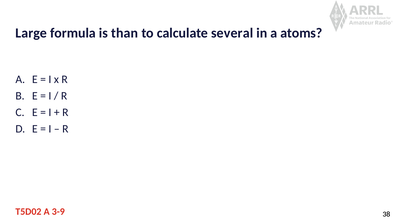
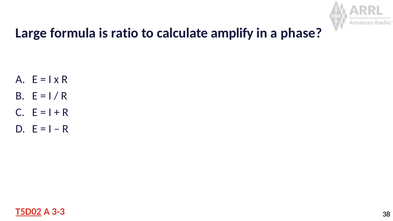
than: than -> ratio (125, 33)
several: several -> amplify (232, 33)
atoms: atoms -> phase (301, 33)
T5D02 underline: none -> present (28, 212)
3-9: 3-9 -> 3-3 (58, 212)
